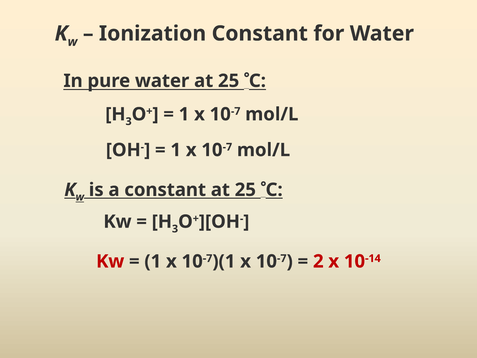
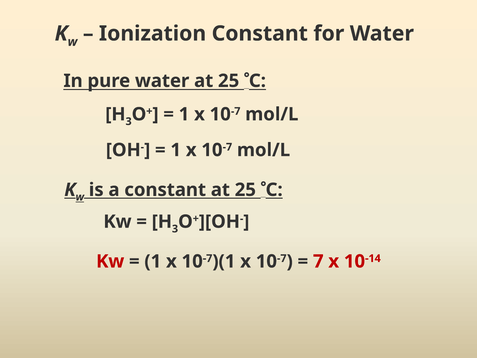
2: 2 -> 7 (318, 261)
